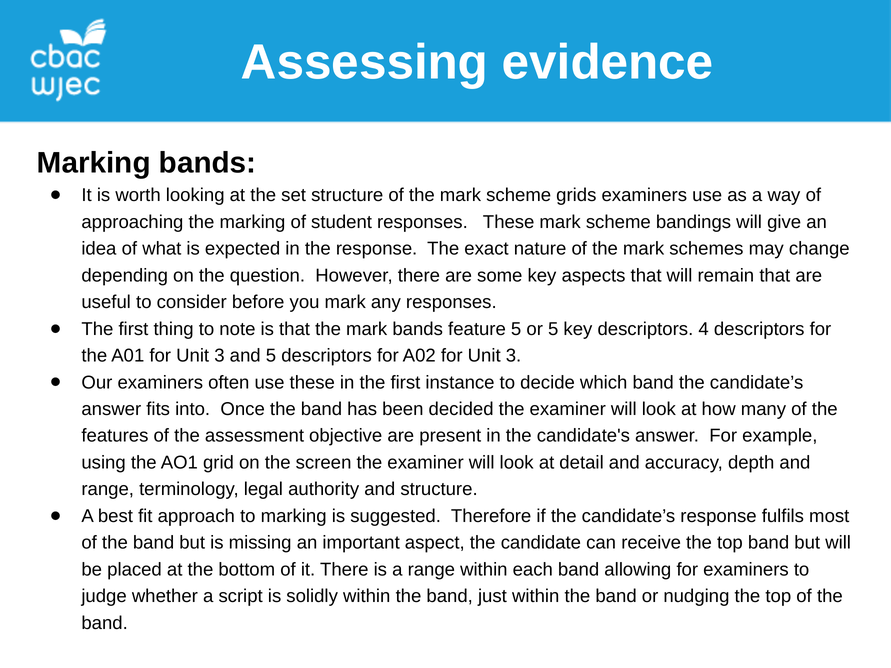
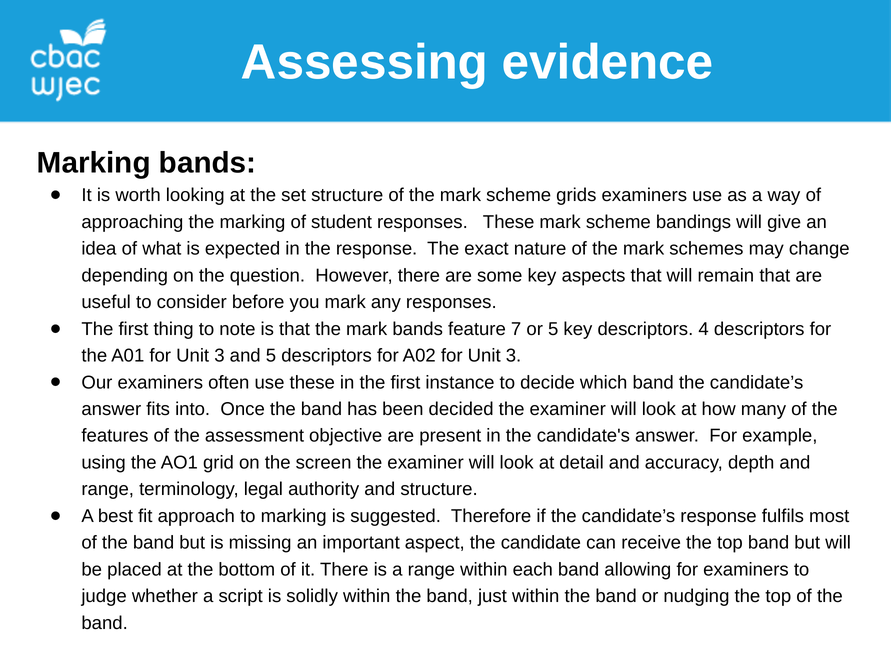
feature 5: 5 -> 7 (516, 329)
